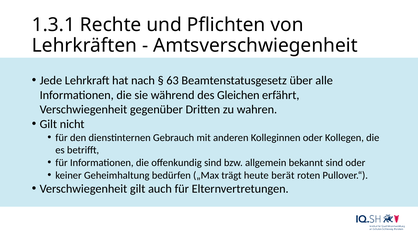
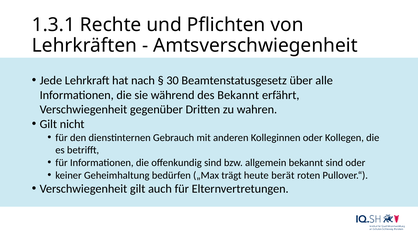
63: 63 -> 30 (173, 80)
des Gleichen: Gleichen -> Bekannt (238, 95)
